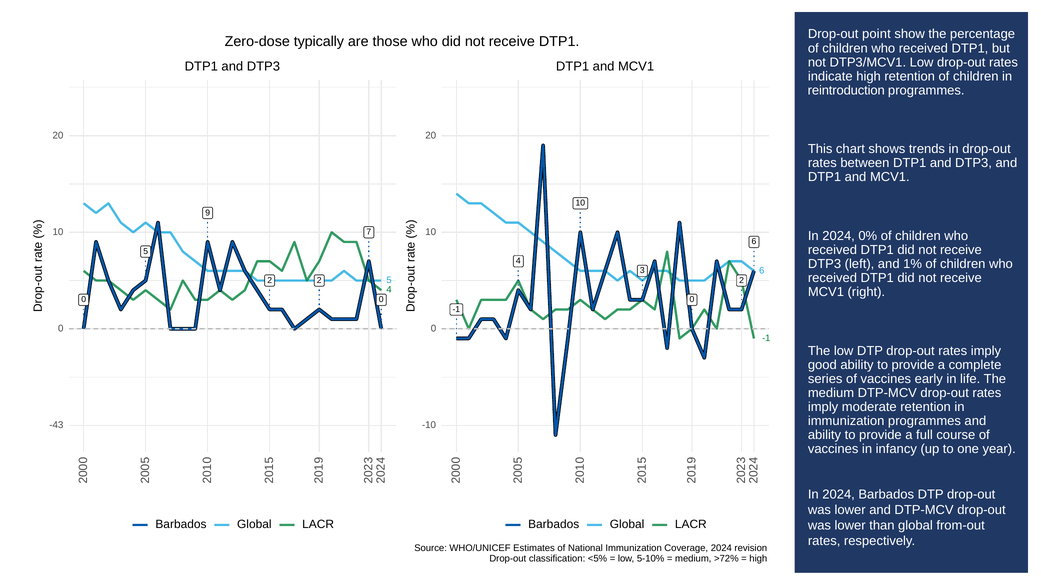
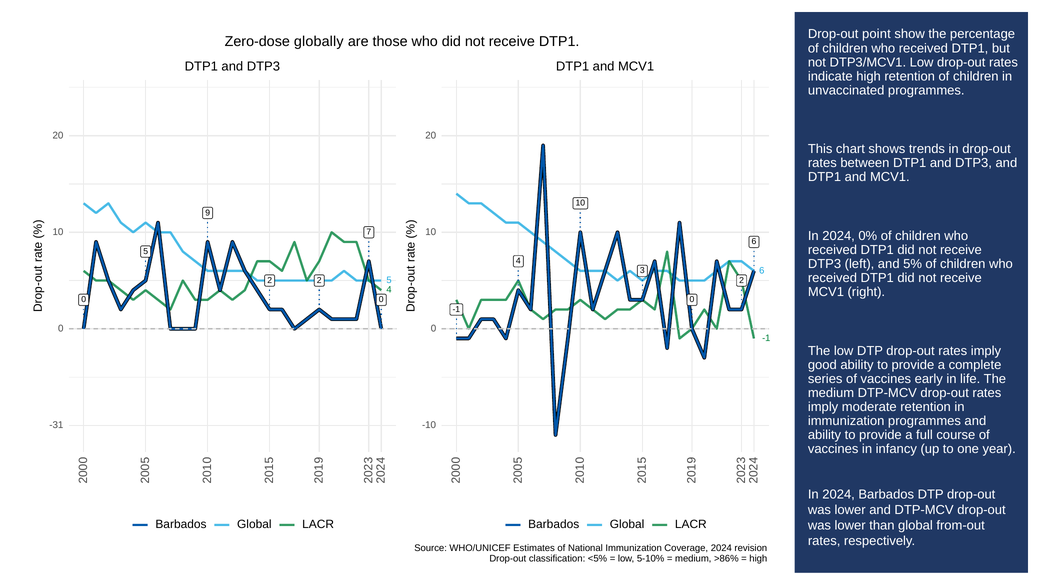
typically: typically -> globally (319, 42)
reintroduction: reintroduction -> unvaccinated (846, 90)
1%: 1% -> 5% (913, 264)
-43: -43 -> -31 (56, 425)
>72%: >72% -> >86% (726, 559)
